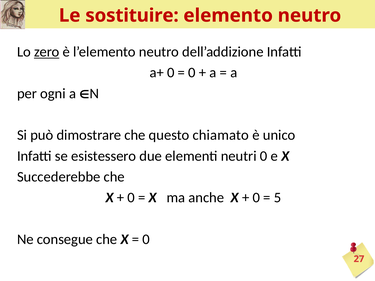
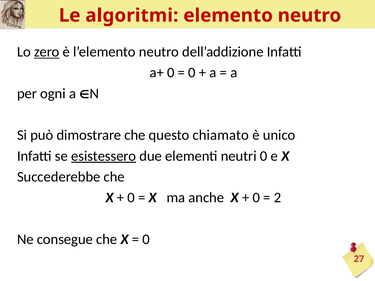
sostituire: sostituire -> algoritmi (132, 16)
esistessero underline: none -> present (104, 156)
5: 5 -> 2 (277, 198)
